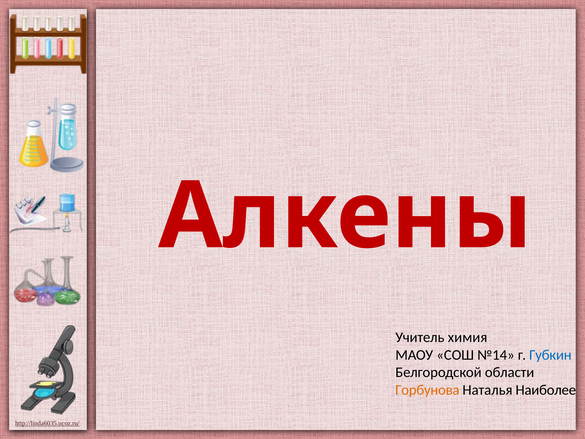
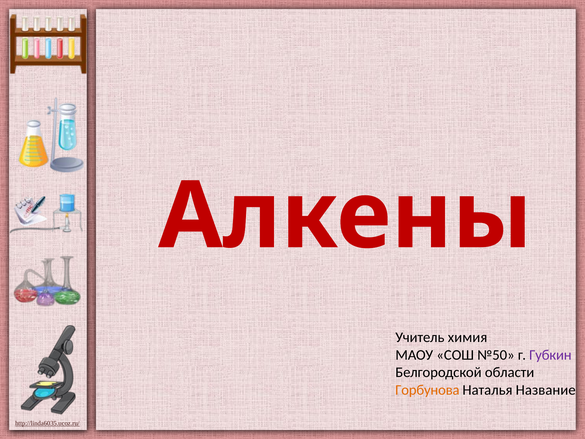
№14: №14 -> №50 (496, 355)
Губкин colour: blue -> purple (550, 355)
Наиболее: Наиболее -> Название (546, 390)
